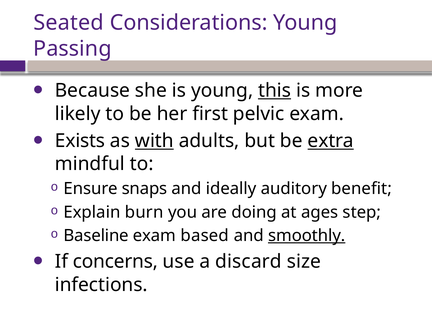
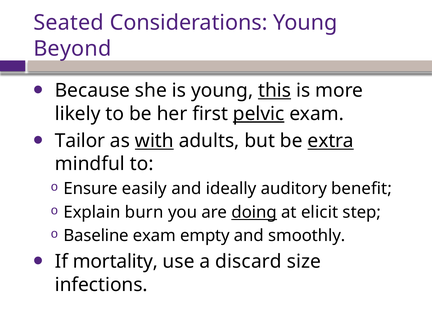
Passing: Passing -> Beyond (72, 49)
pelvic underline: none -> present (259, 114)
Exists: Exists -> Tailor (80, 141)
snaps: snaps -> easily (144, 189)
doing underline: none -> present (254, 212)
ages: ages -> elicit (320, 212)
based: based -> empty (205, 236)
smoothly underline: present -> none (307, 236)
concerns: concerns -> mortality (115, 262)
